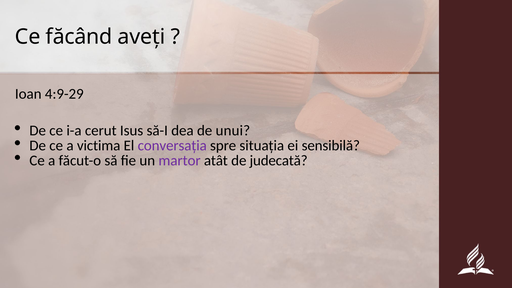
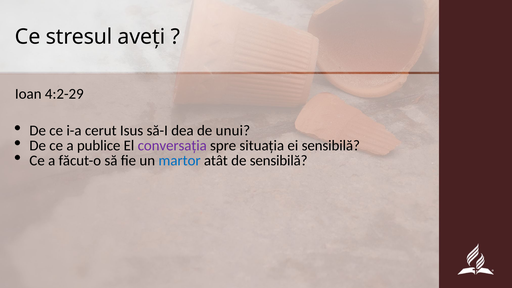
făcând: făcând -> stresul (79, 37)
4:9-29: 4:9-29 -> 4:2-29 (64, 94)
victima: victima -> publice (99, 146)
martor colour: purple -> blue (180, 160)
de judecată: judecată -> sensibilă (279, 160)
